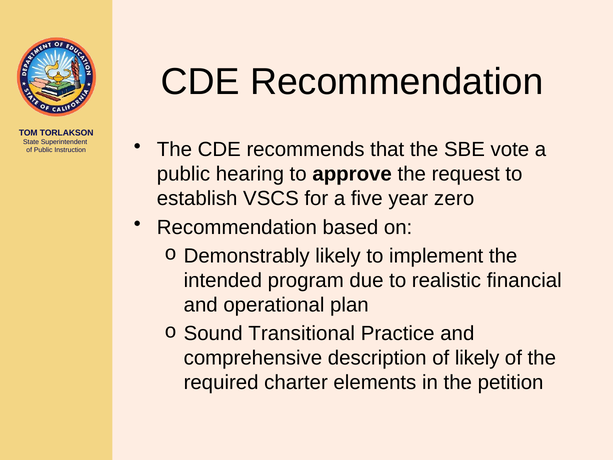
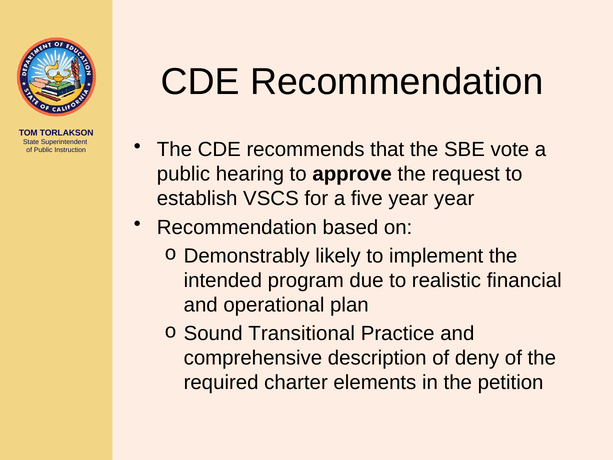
year zero: zero -> year (454, 199)
of likely: likely -> deny (477, 358)
